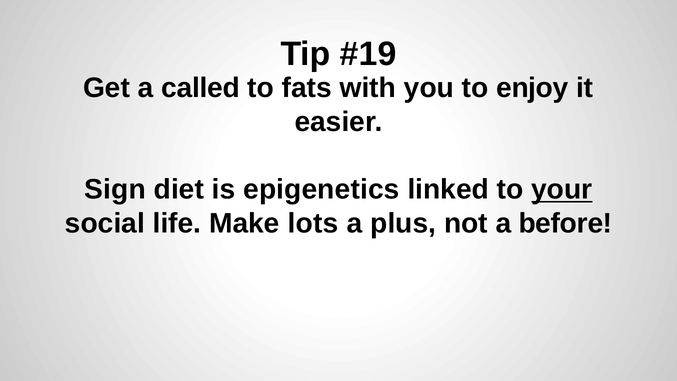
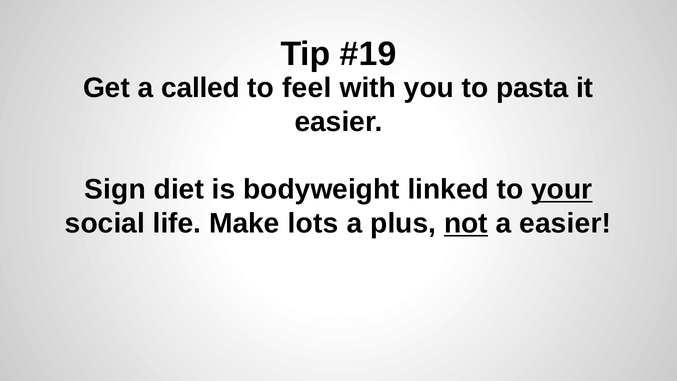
fats: fats -> feel (307, 88)
enjoy: enjoy -> pasta (532, 88)
epigenetics: epigenetics -> bodyweight (321, 190)
not underline: none -> present (466, 223)
a before: before -> easier (565, 223)
